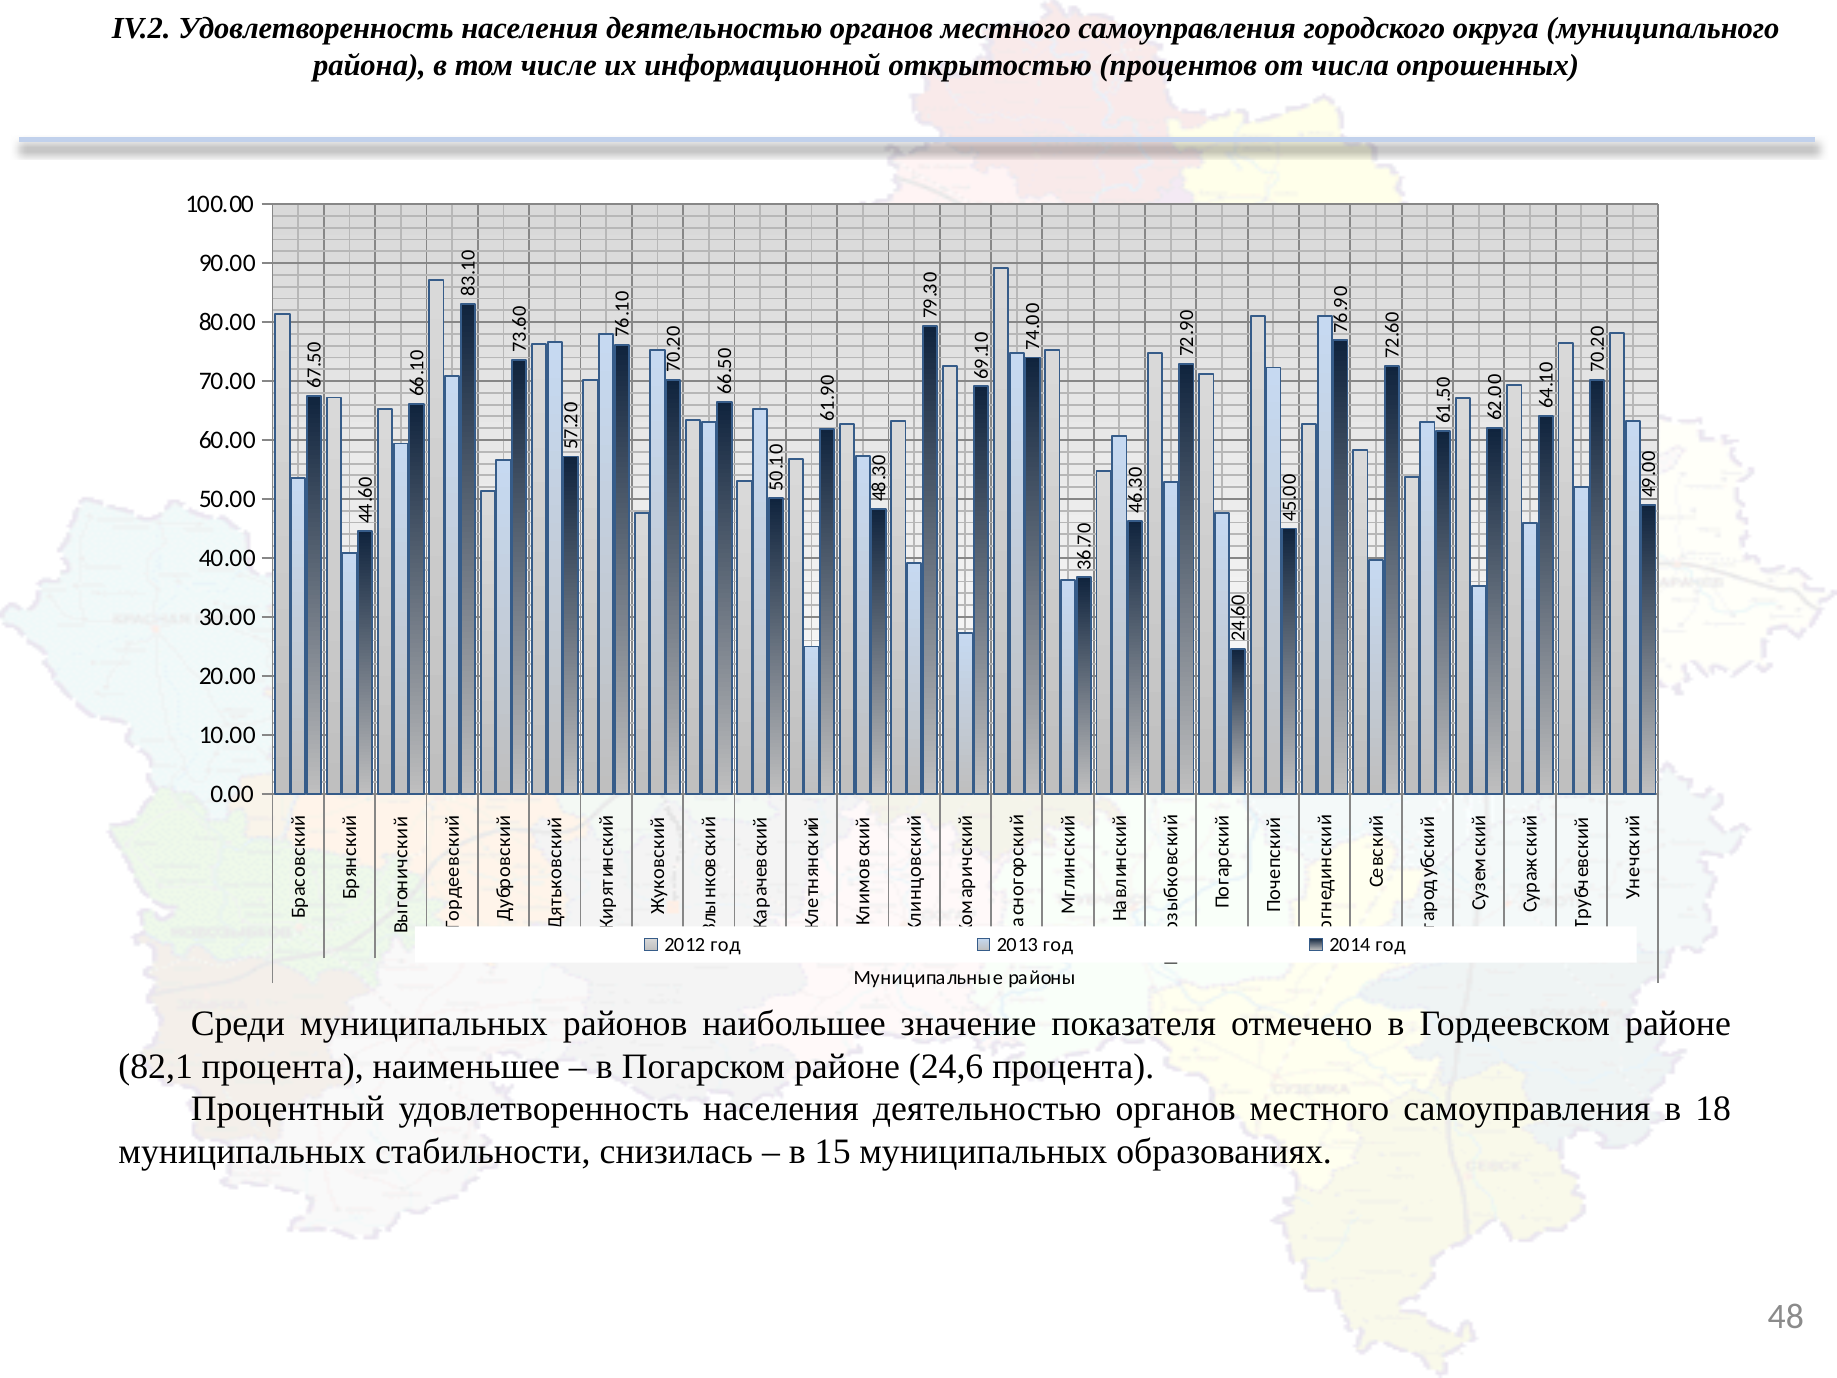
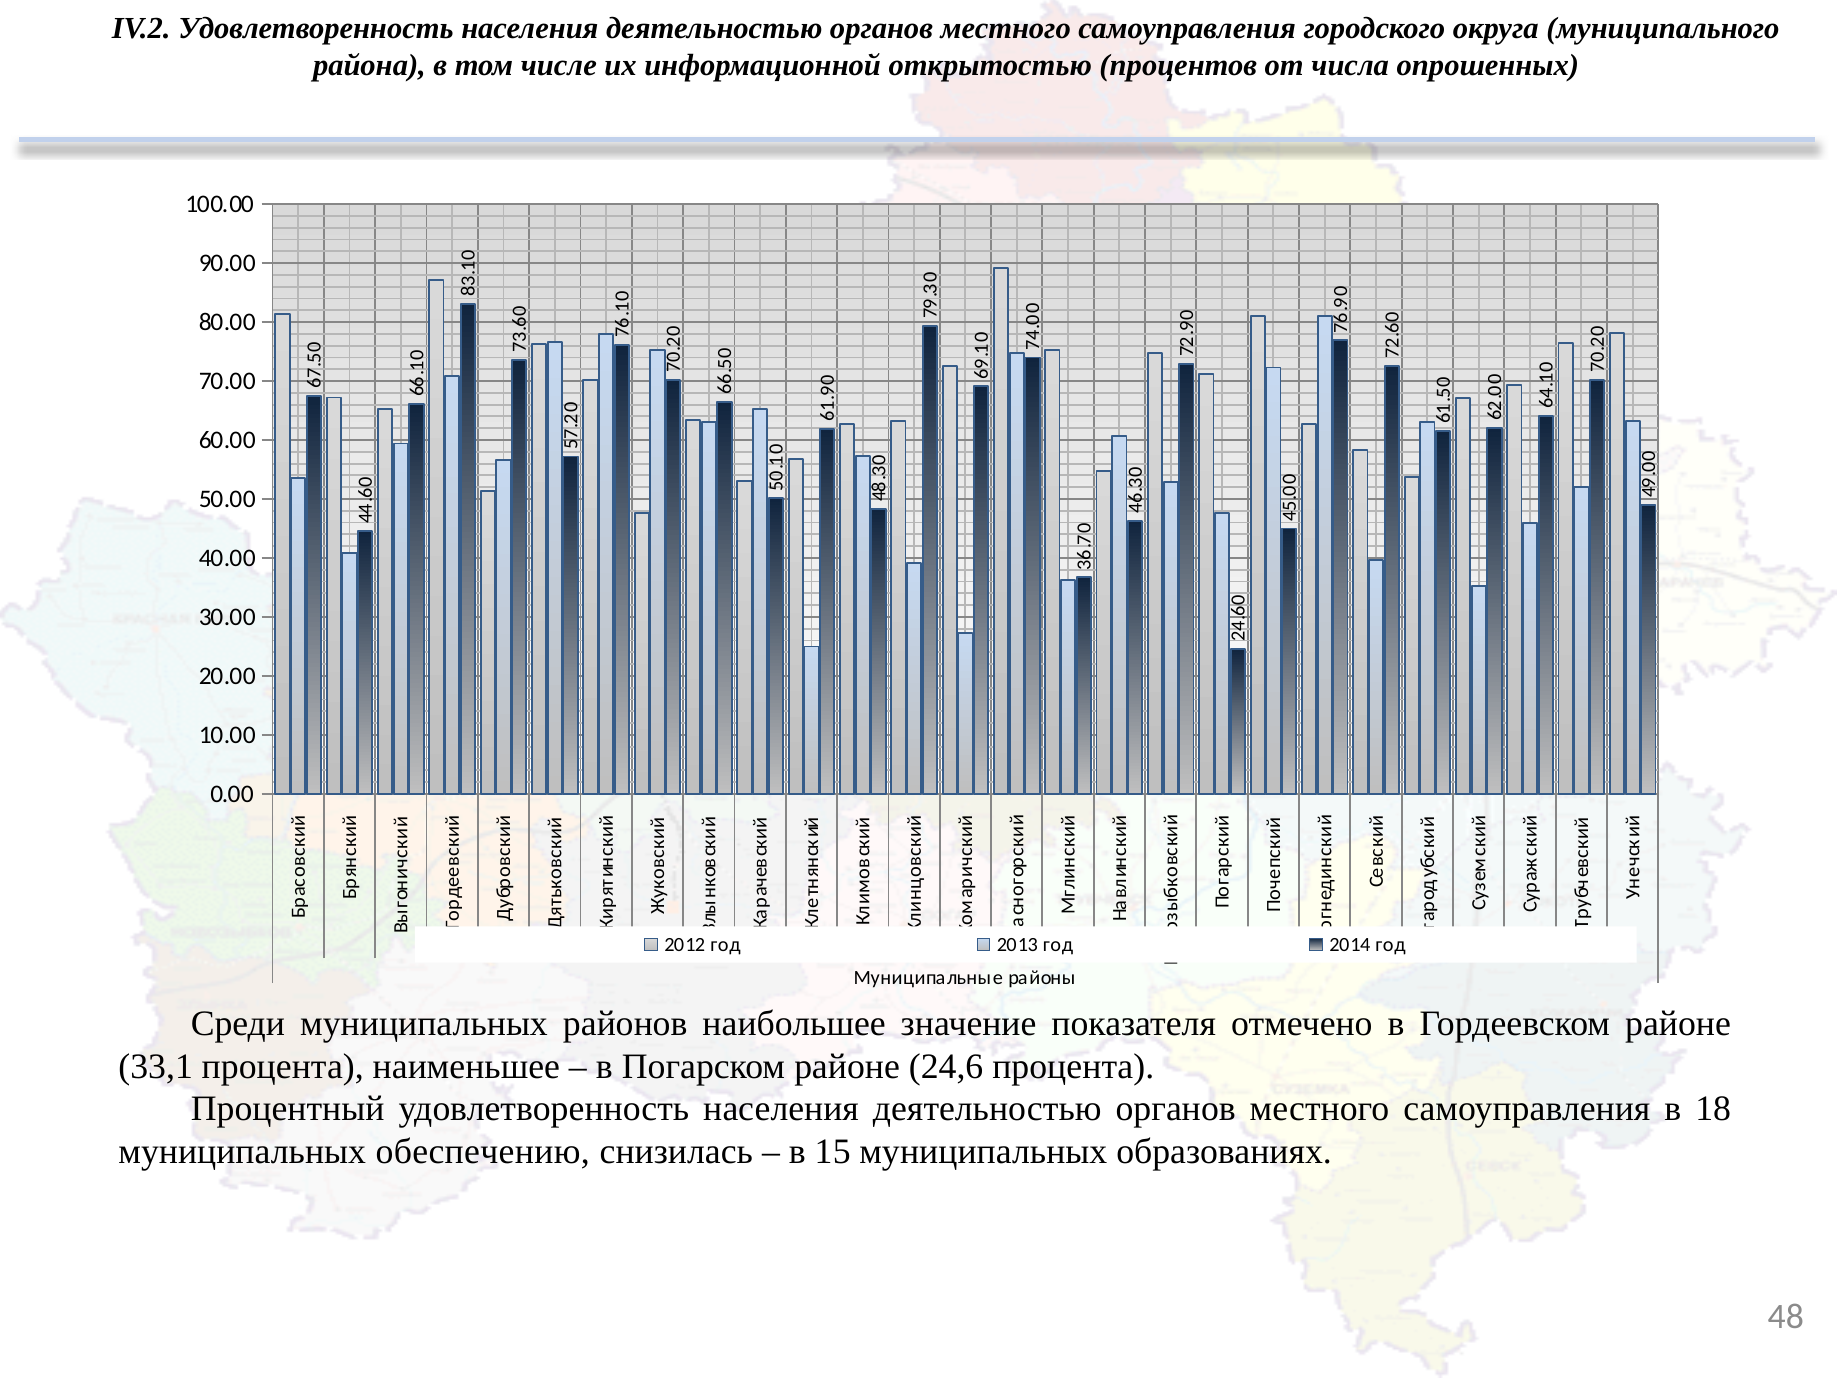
82,1: 82,1 -> 33,1 (156, 1066)
стабильности: стабильности -> обеспечению (483, 1152)
